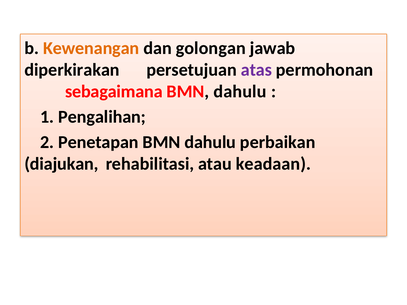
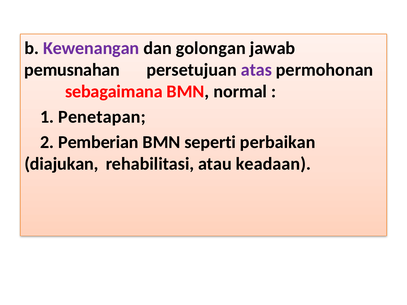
Kewenangan colour: orange -> purple (91, 48)
diperkirakan: diperkirakan -> pemusnahan (72, 70)
dahulu: dahulu -> normal (240, 92)
Pengalihan: Pengalihan -> Penetapan (102, 117)
Penetapan: Penetapan -> Pemberian (98, 142)
dahulu: dahulu -> seperti (210, 142)
